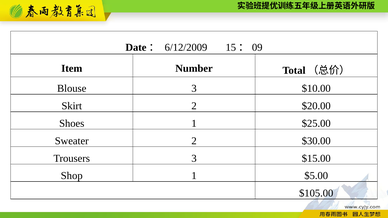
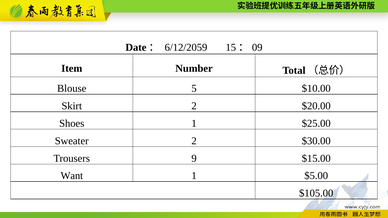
6/12/2009: 6/12/2009 -> 6/12/2059 (186, 48)
Blouse 3: 3 -> 5 (194, 89)
Trousers 3: 3 -> 9 (194, 159)
Shop: Shop -> Want (72, 176)
